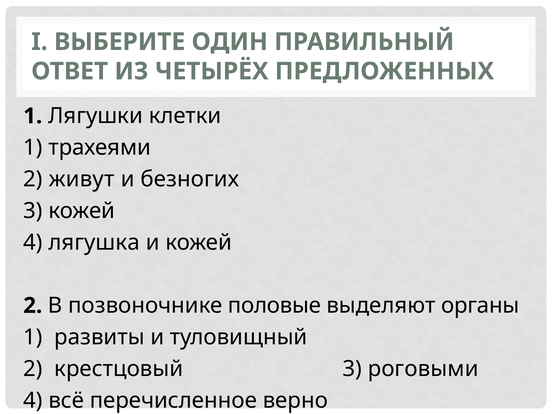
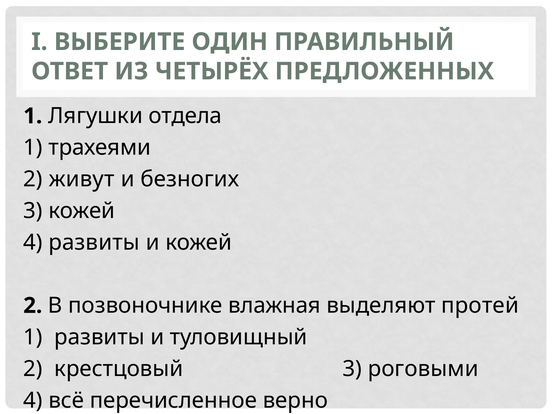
клетки: клетки -> отдела (185, 116)
4 лягушка: лягушка -> развиты (94, 242)
половые: половые -> влажная (274, 306)
органы: органы -> протей (480, 306)
